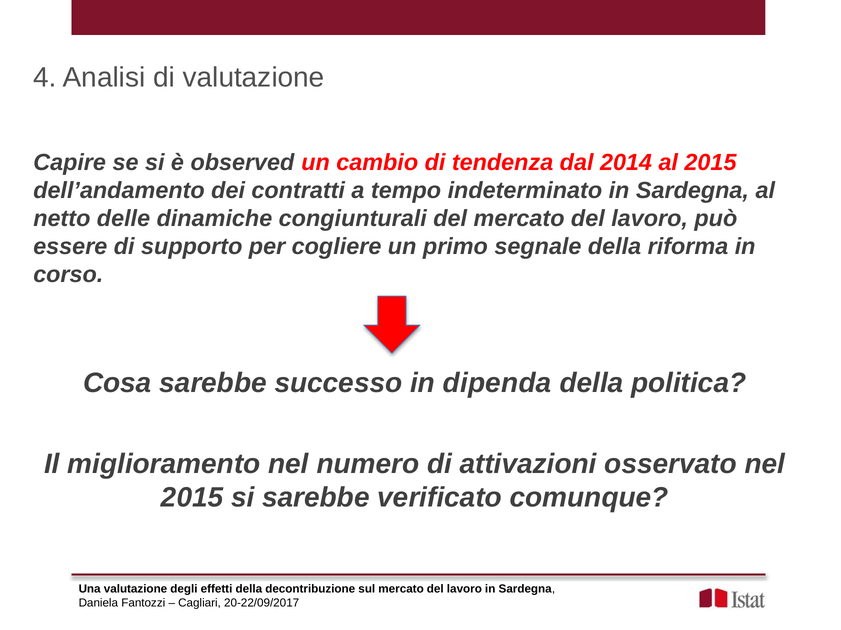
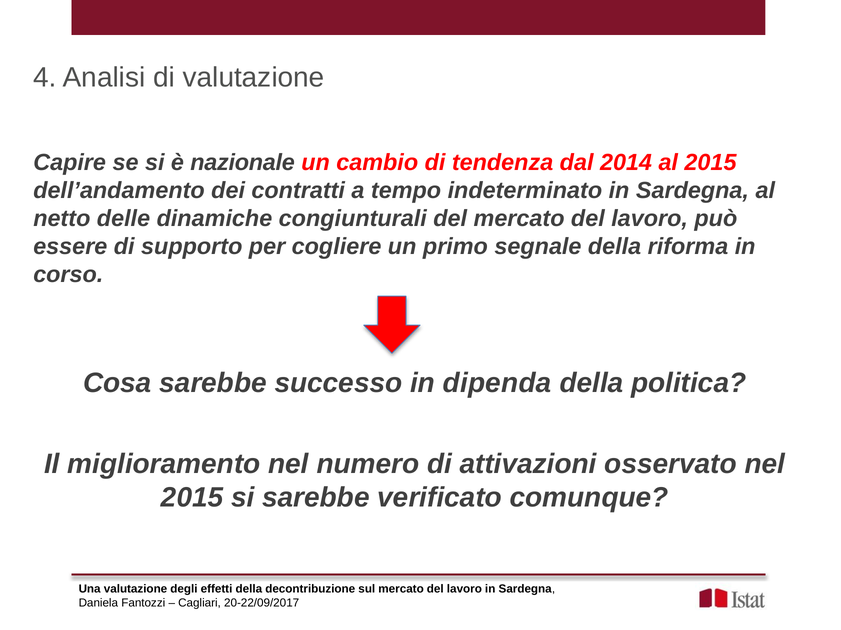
observed: observed -> nazionale (243, 163)
